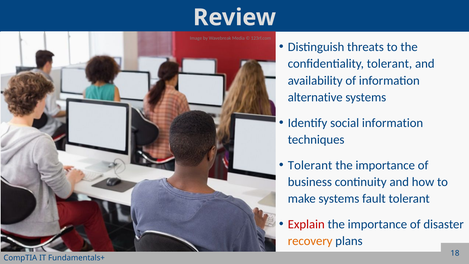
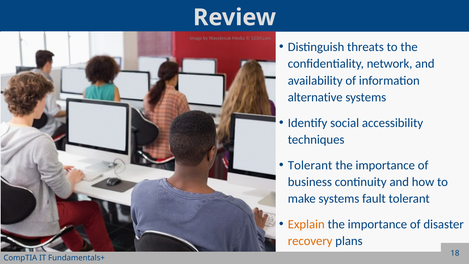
confidentiality tolerant: tolerant -> network (390, 64)
social information: information -> accessibility (393, 123)
Explain colour: red -> orange (306, 224)
